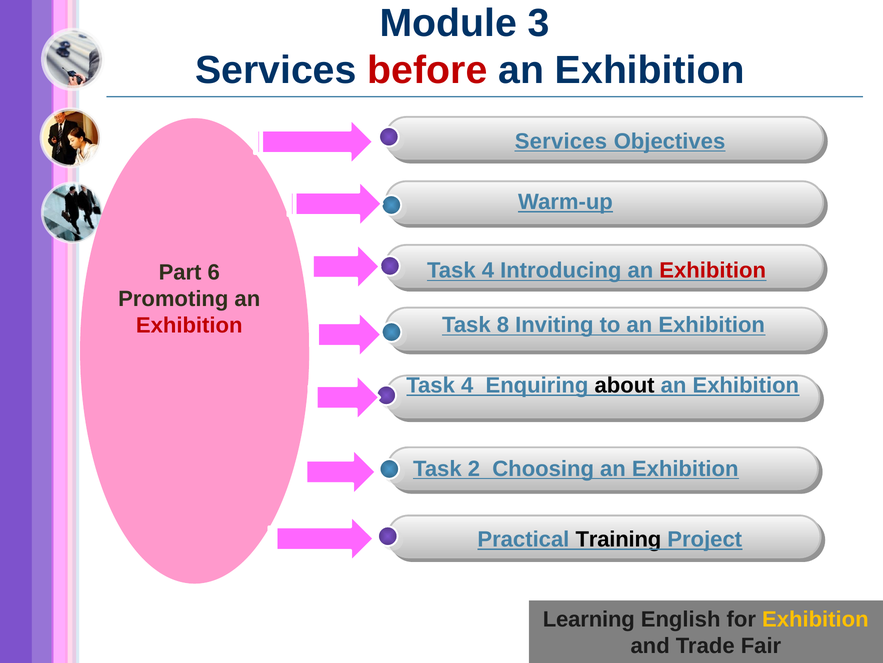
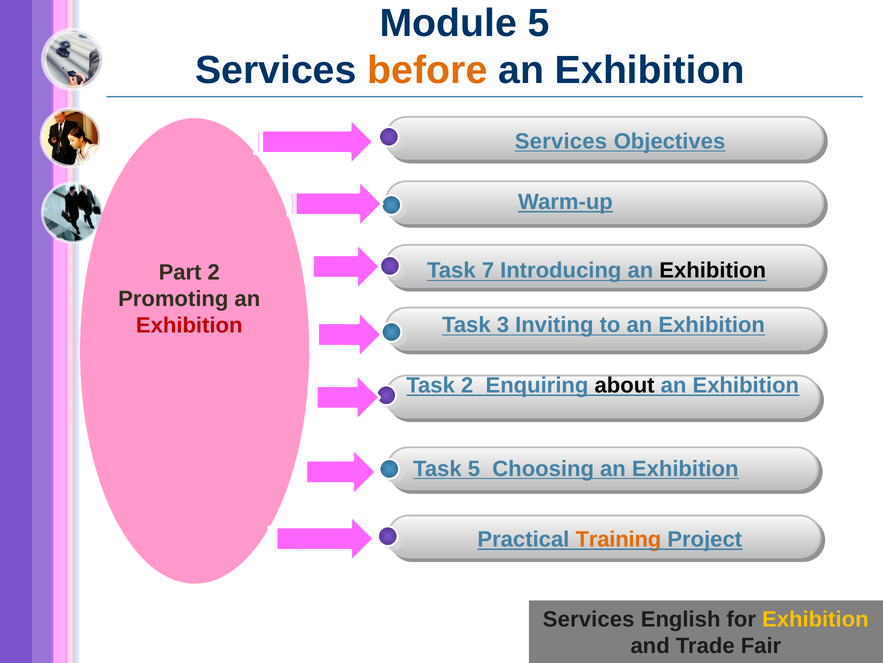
Module 3: 3 -> 5 (539, 23)
before colour: red -> orange (427, 70)
4: 4 -> 7 (488, 270)
Exhibition colour: red -> black (713, 270)
Part 6: 6 -> 2 (214, 272)
8: 8 -> 3 (503, 325)
4: 4 -> 2 (467, 385)
Task 2: 2 -> 5 (474, 468)
Training colour: black -> orange (618, 539)
Learning: Learning -> Services (589, 619)
